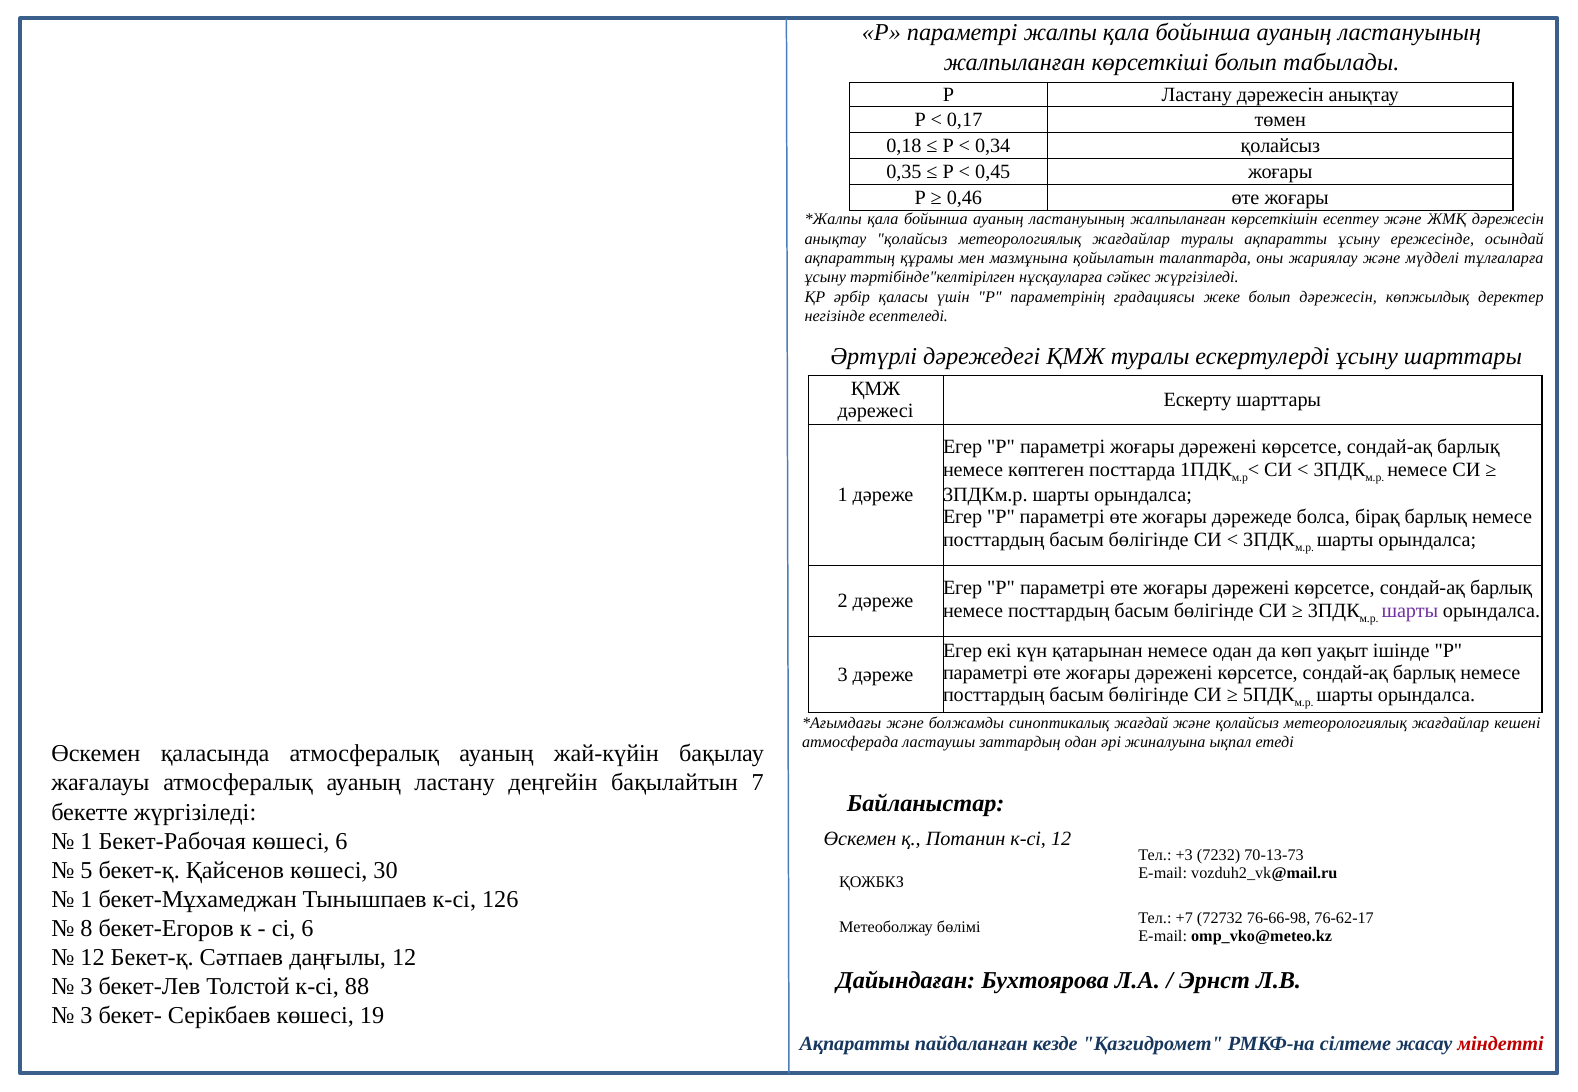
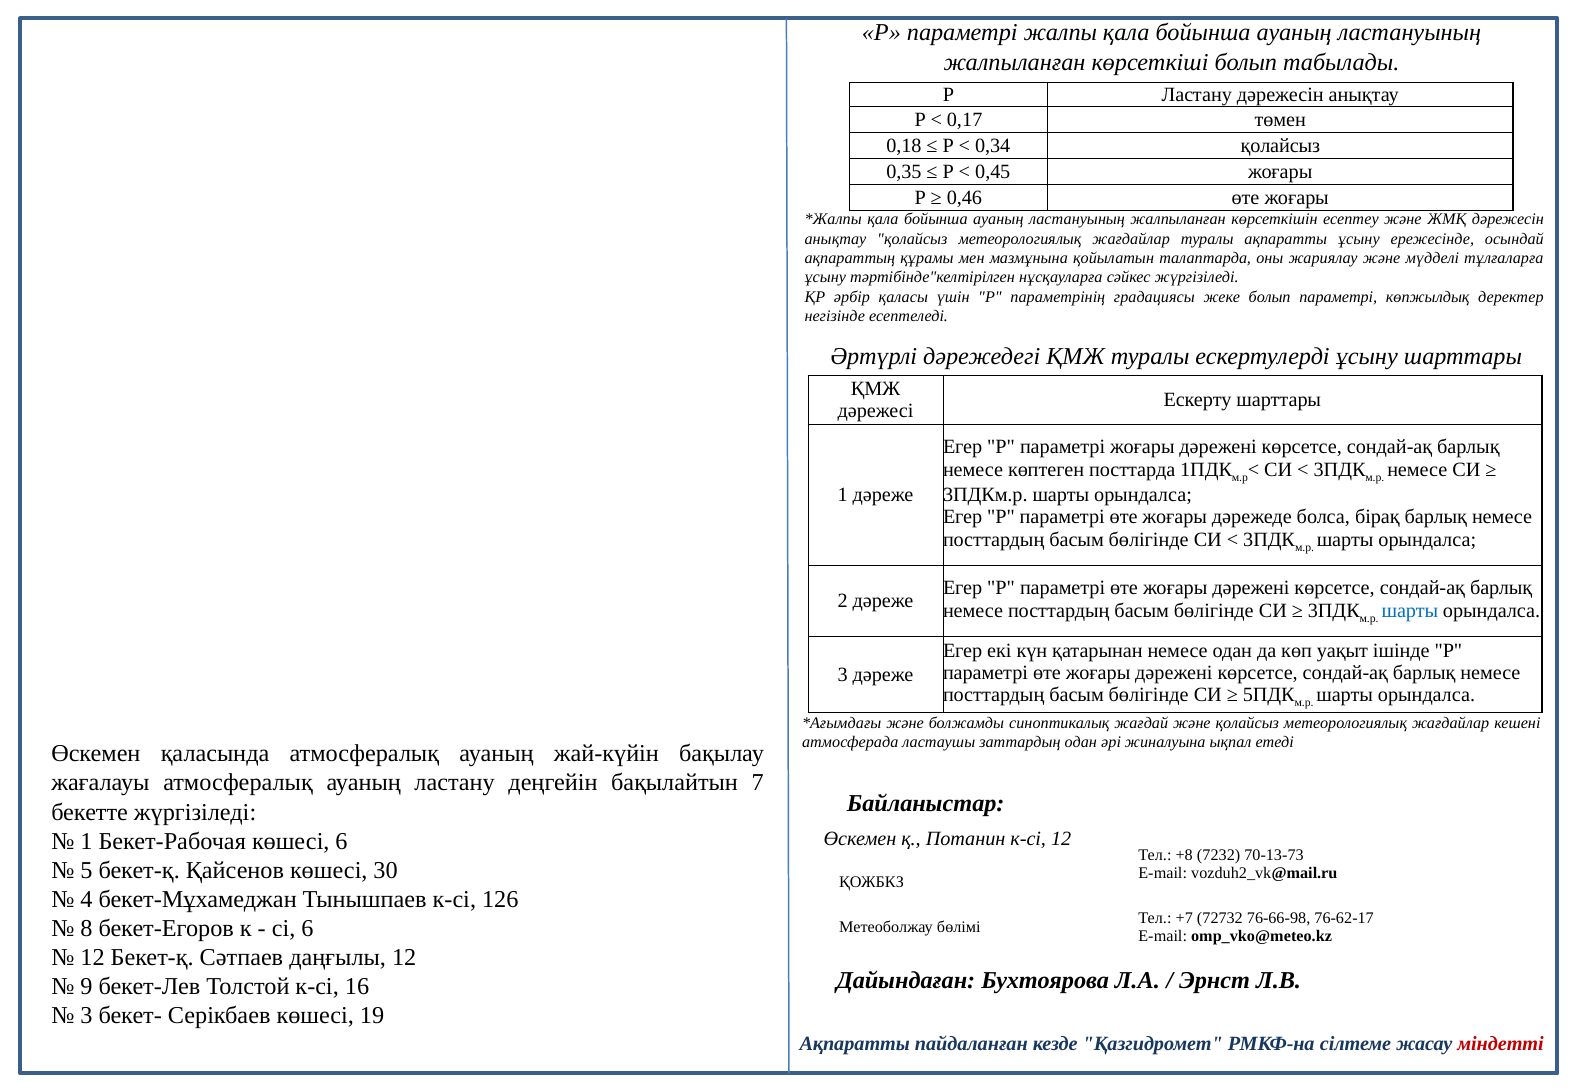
болып дәрежесін: дәрежесін -> параметрі (1338, 297)
шарты colour: purple -> blue (1410, 611)
+3: +3 -> +8 (1184, 856)
1: 1 -> 4 (87, 900)
3: 3 -> 9 (87, 987)
88: 88 -> 16 (357, 987)
